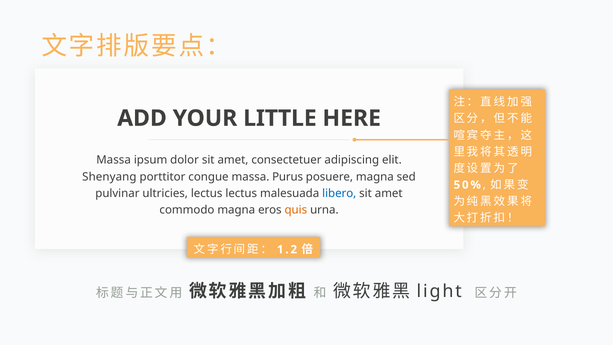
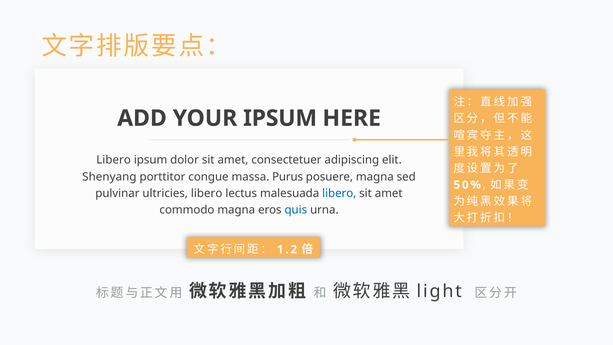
YOUR LITTLE: LITTLE -> IPSUM (280, 118)
Massa: Massa -> Libero (114, 160)
ultricies lectus: lectus -> libero (207, 193)
quis colour: orange -> blue (296, 210)
